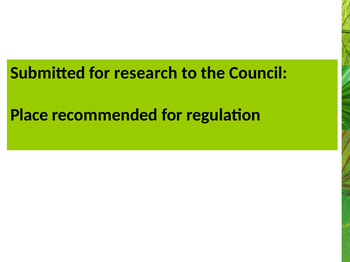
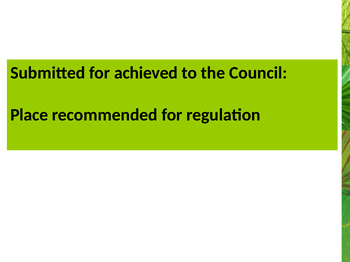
research: research -> achieved (146, 73)
